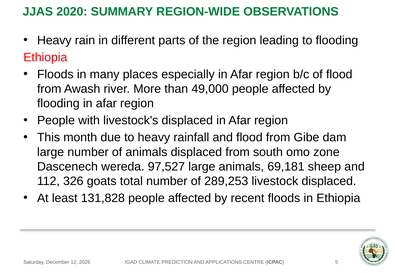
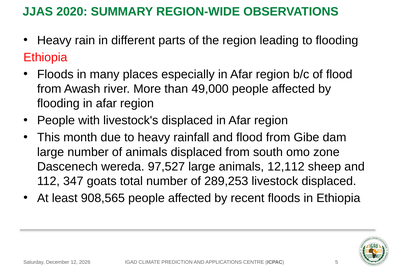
69,181: 69,181 -> 12,112 (286, 167)
326: 326 -> 347 (73, 181)
131,828: 131,828 -> 908,565 (103, 198)
